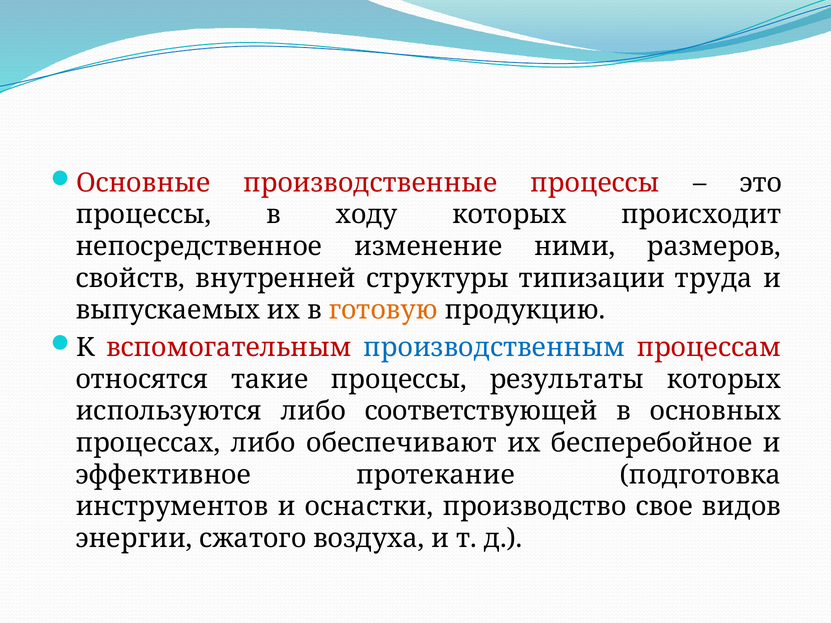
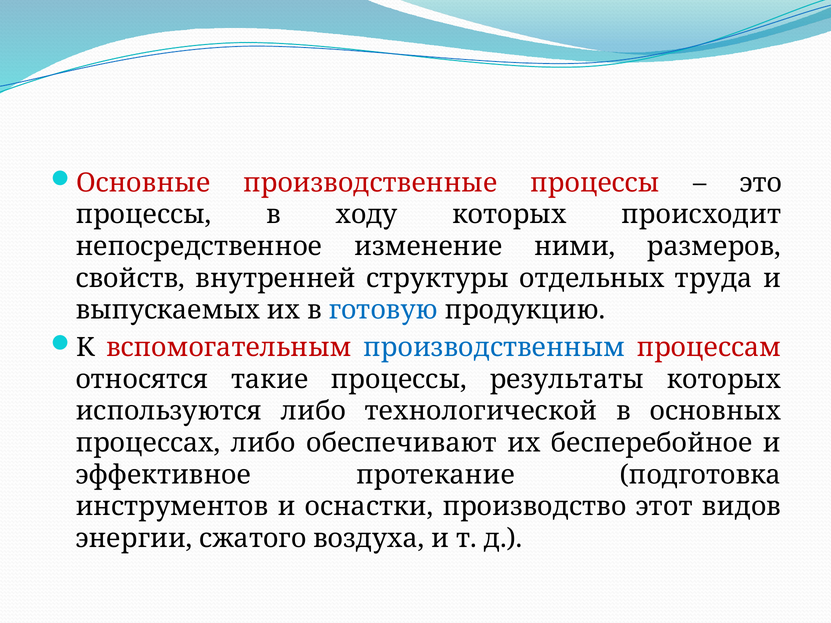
типизации: типизации -> отдельных (592, 278)
готовую colour: orange -> blue (383, 310)
соответствующей: соответствующей -> технологической (481, 411)
свое: свое -> этот (664, 507)
